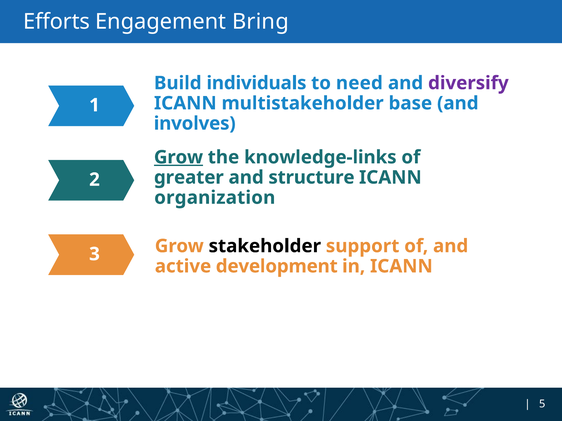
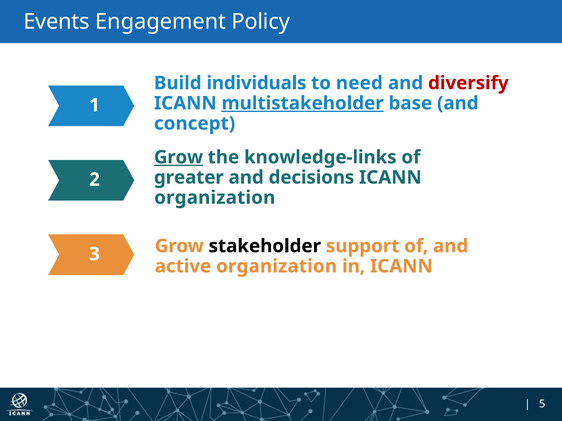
Efforts: Efforts -> Events (57, 22)
Bring: Bring -> Policy (261, 22)
diversify colour: purple -> red (468, 83)
multistakeholder underline: none -> present (303, 103)
involves: involves -> concept (195, 124)
structure: structure -> decisions (311, 178)
active development: development -> organization (277, 267)
